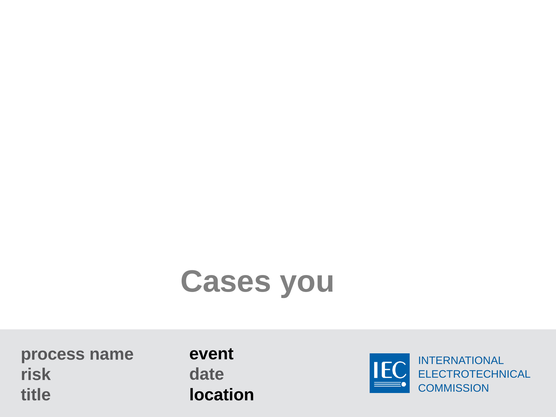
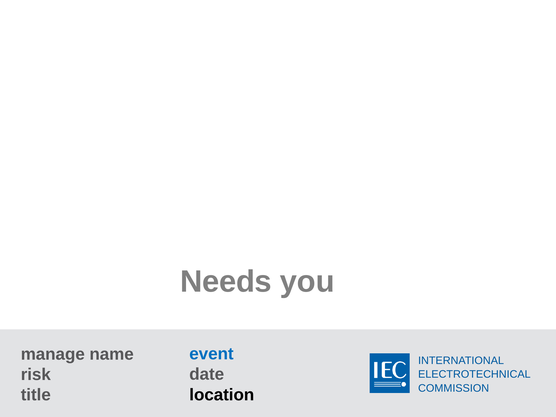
Cases: Cases -> Needs (226, 282)
event colour: black -> blue (211, 354)
process: process -> manage (53, 354)
